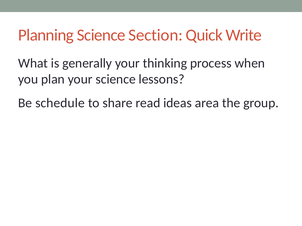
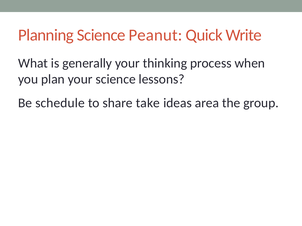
Section: Section -> Peanut (155, 35)
read: read -> take (148, 103)
